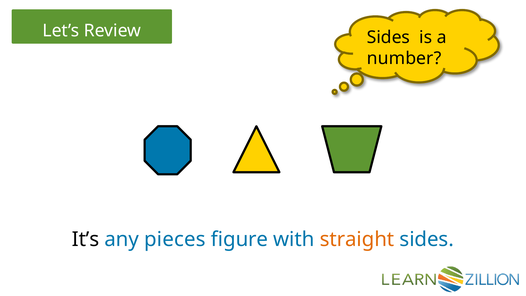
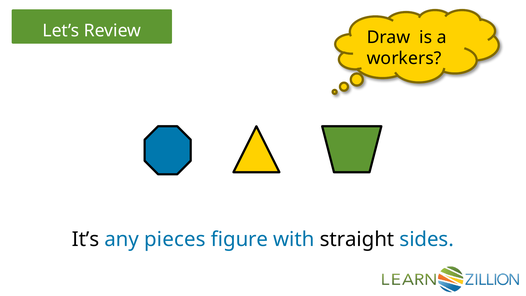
Sides: Sides -> Draw (388, 37)
number: number -> workers (404, 58)
straight colour: orange -> black (357, 239)
